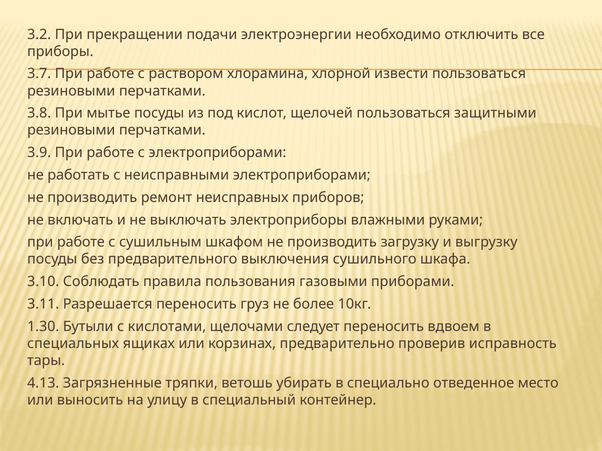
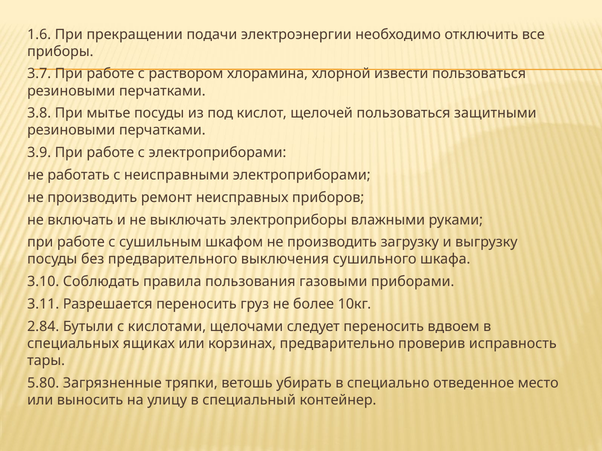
3.2: 3.2 -> 1.6 (39, 34)
1.30: 1.30 -> 2.84 (43, 327)
4.13: 4.13 -> 5.80 (43, 383)
